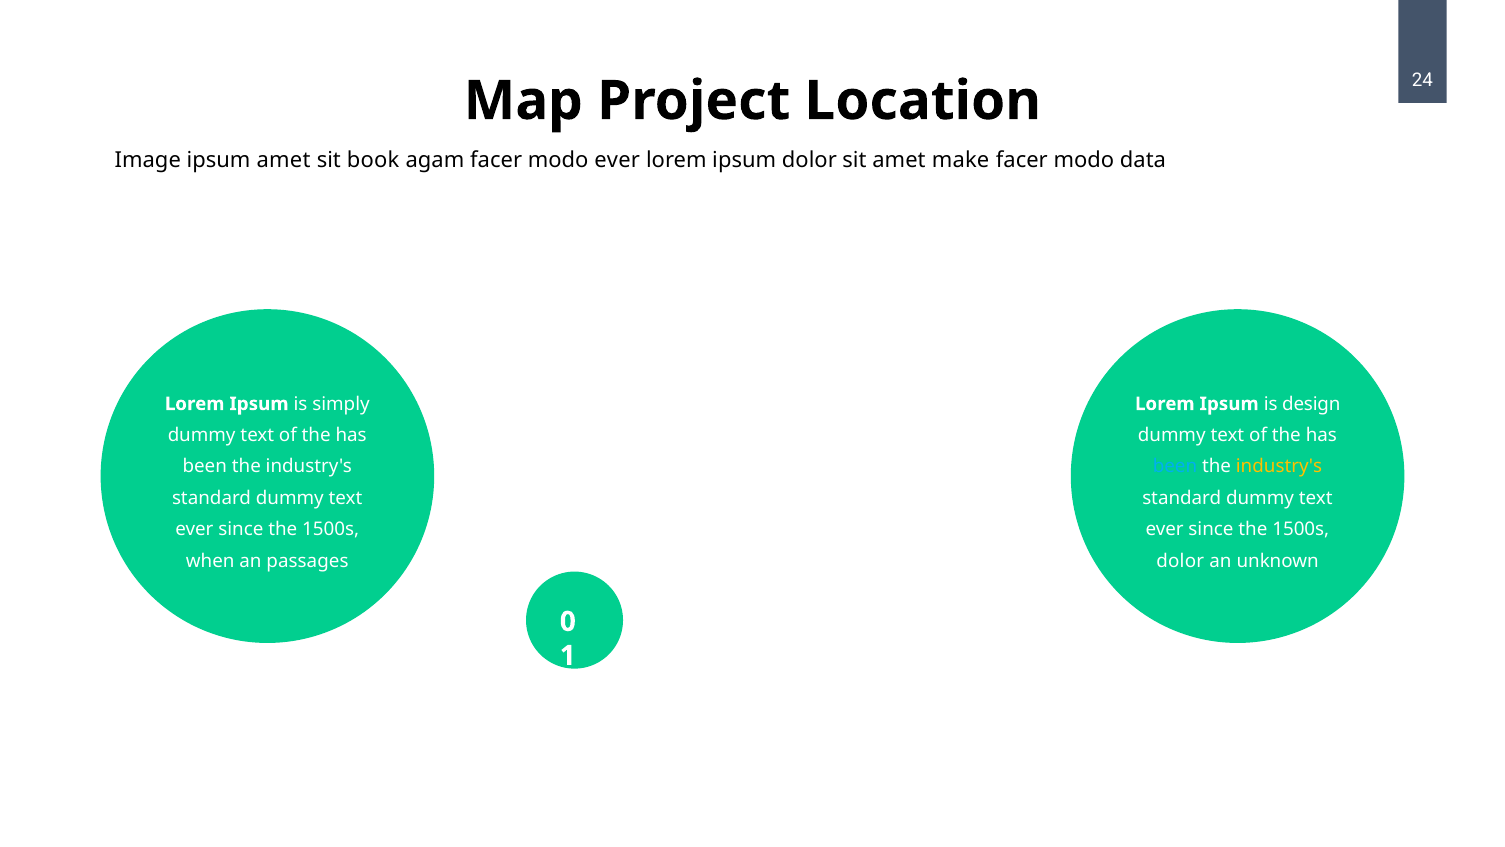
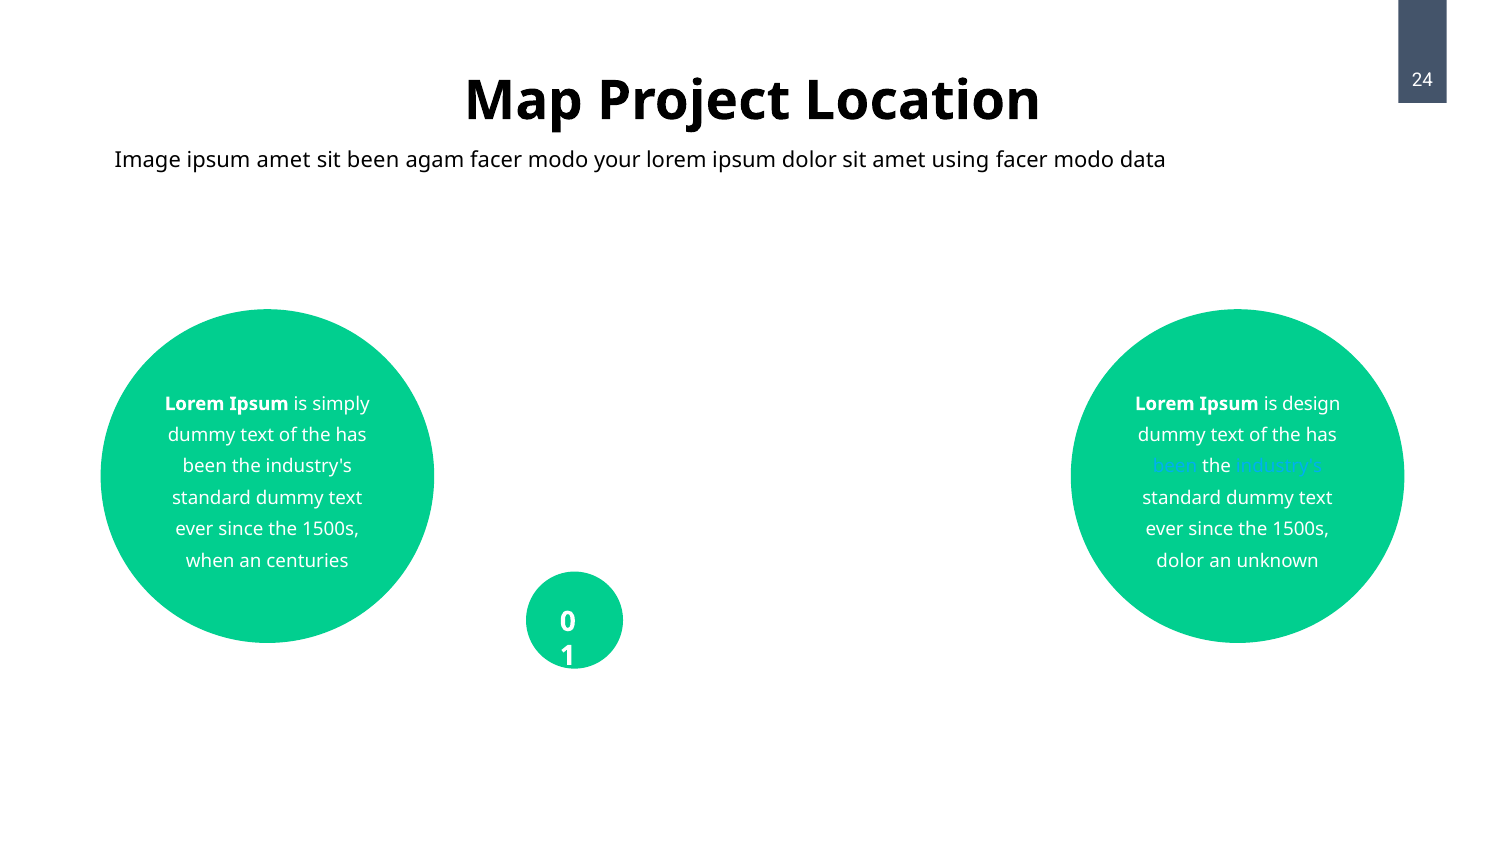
sit book: book -> been (373, 160)
modo ever: ever -> your (617, 160)
make: make -> using (961, 160)
industry's colour: yellow -> light blue (1279, 466)
passages: passages -> centuries (307, 561)
